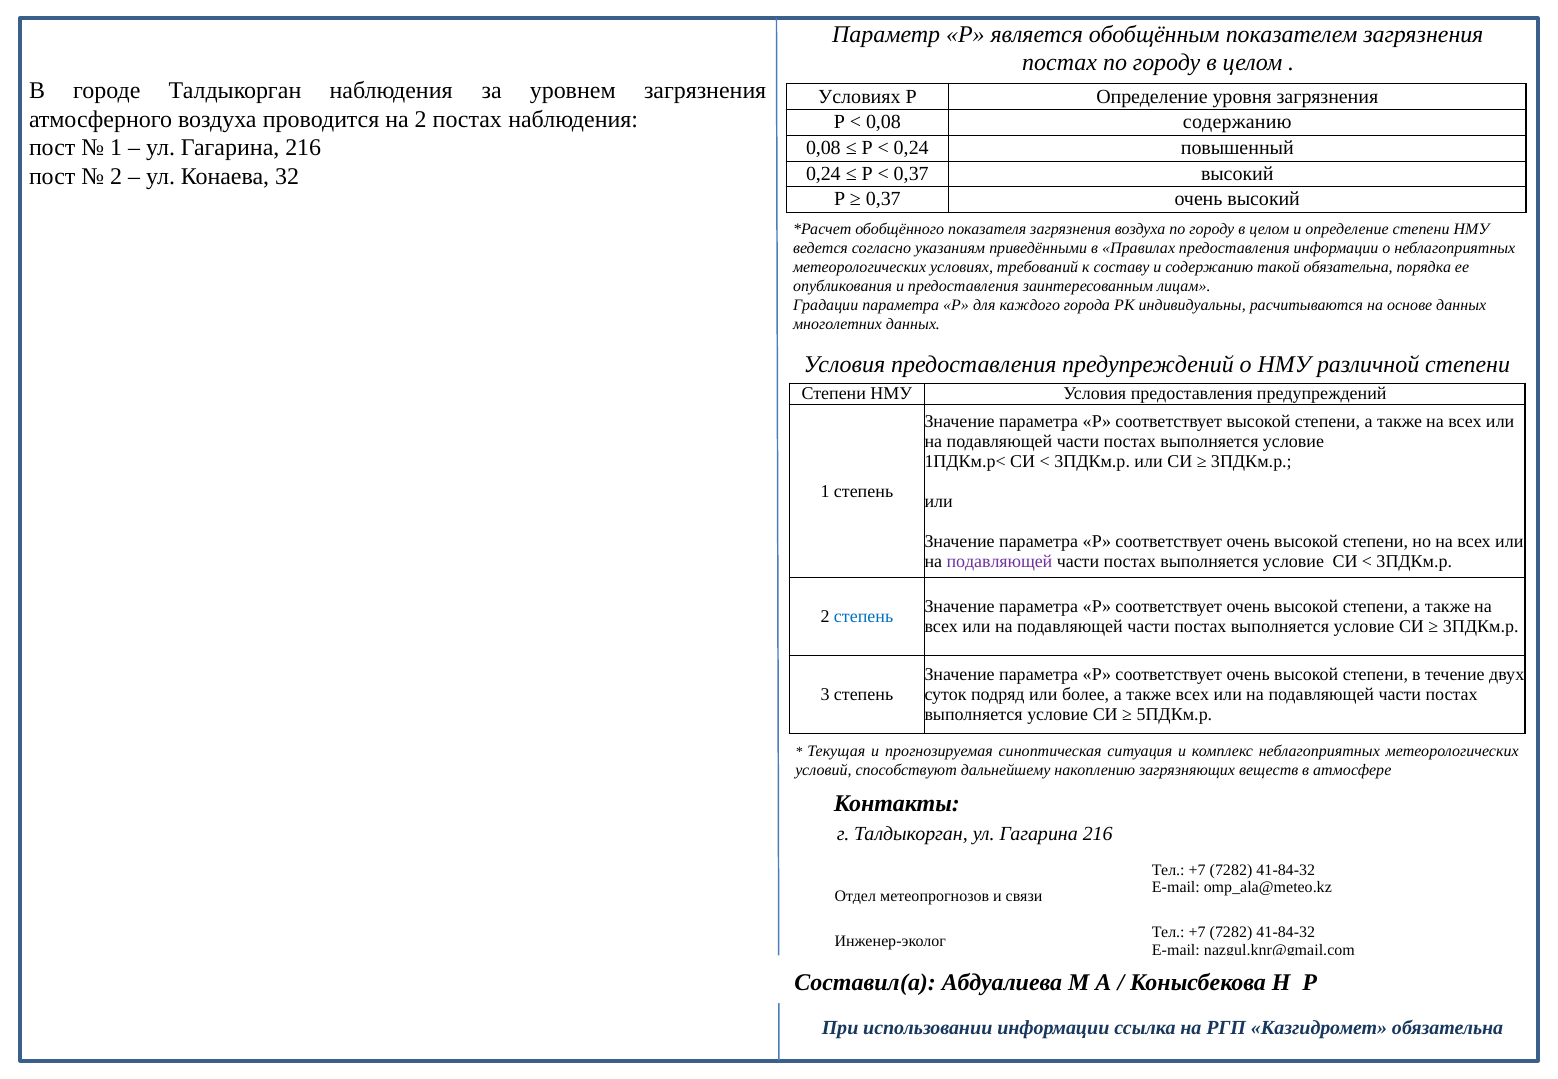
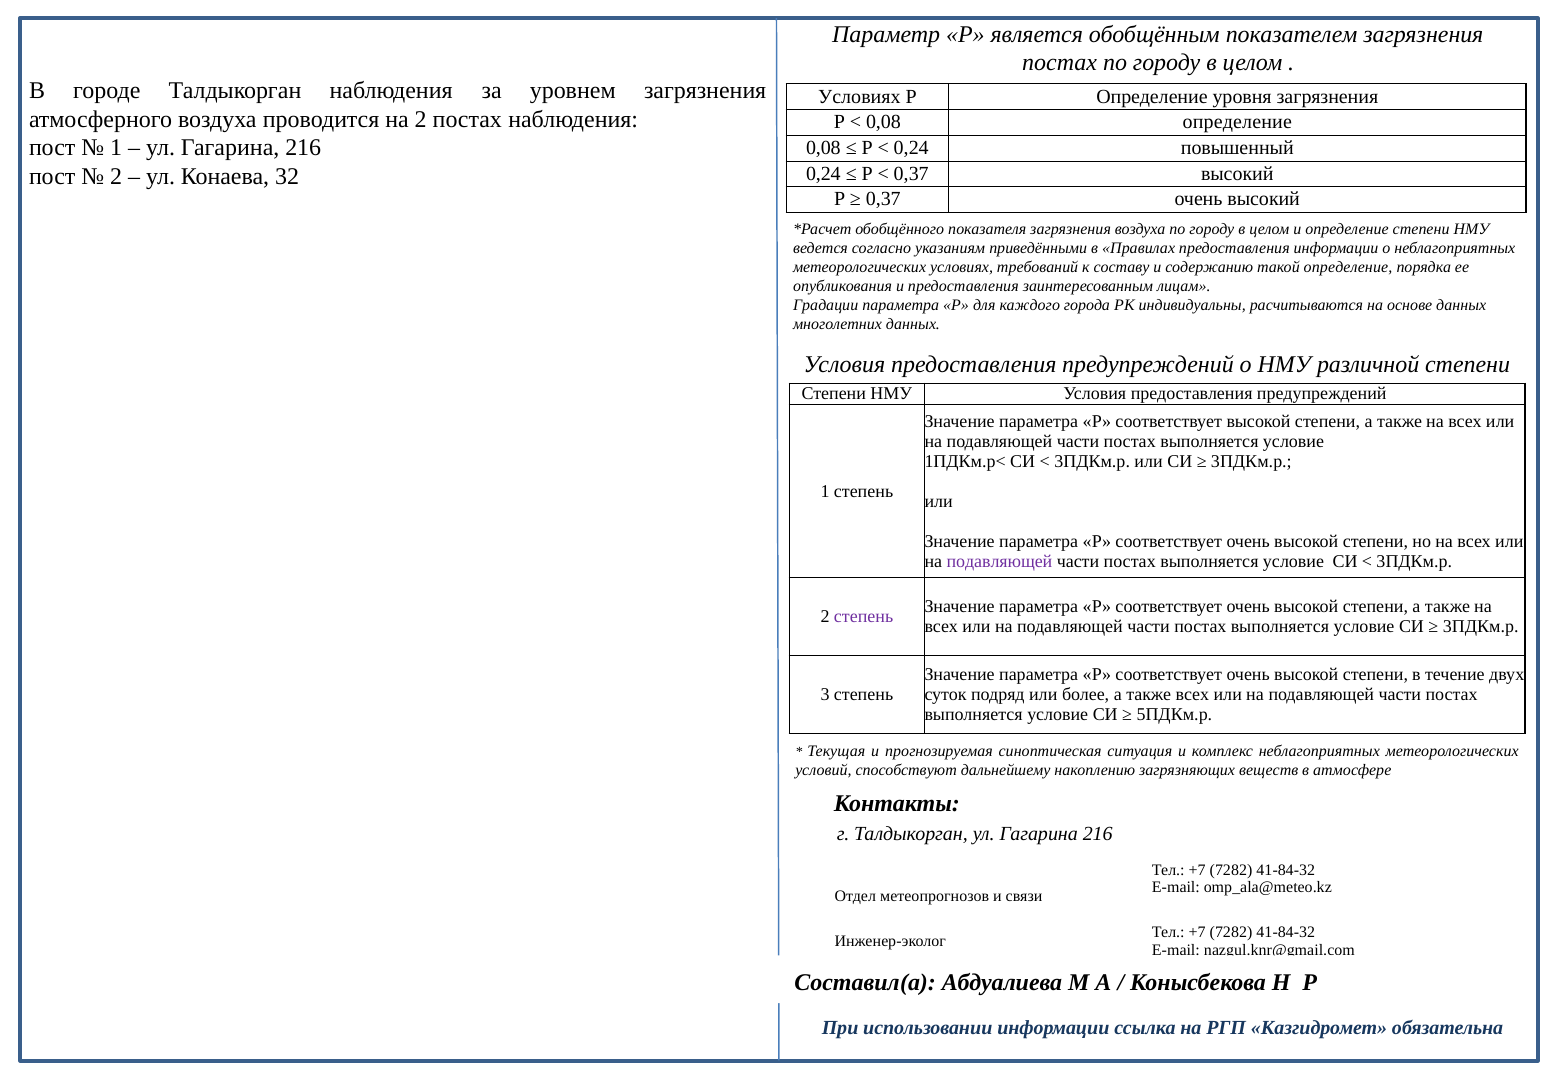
0,08 содержанию: содержанию -> определение (1237, 122)
такой обязательна: обязательна -> определение (1348, 267)
степень colour: blue -> purple (864, 617)
